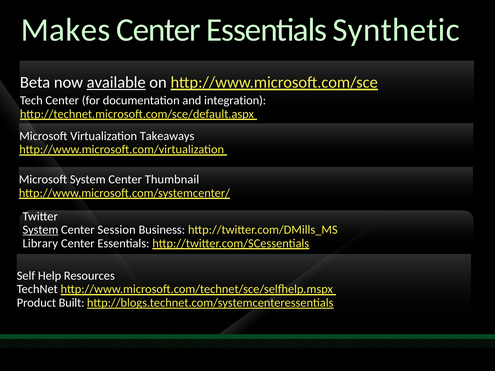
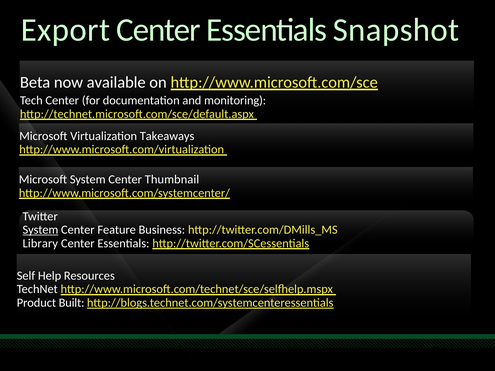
Makes: Makes -> Export (66, 30)
Synthetic: Synthetic -> Snapshot (396, 30)
available underline: present -> none (116, 82)
integration: integration -> monitoring (235, 101)
Session: Session -> Feature (117, 230)
